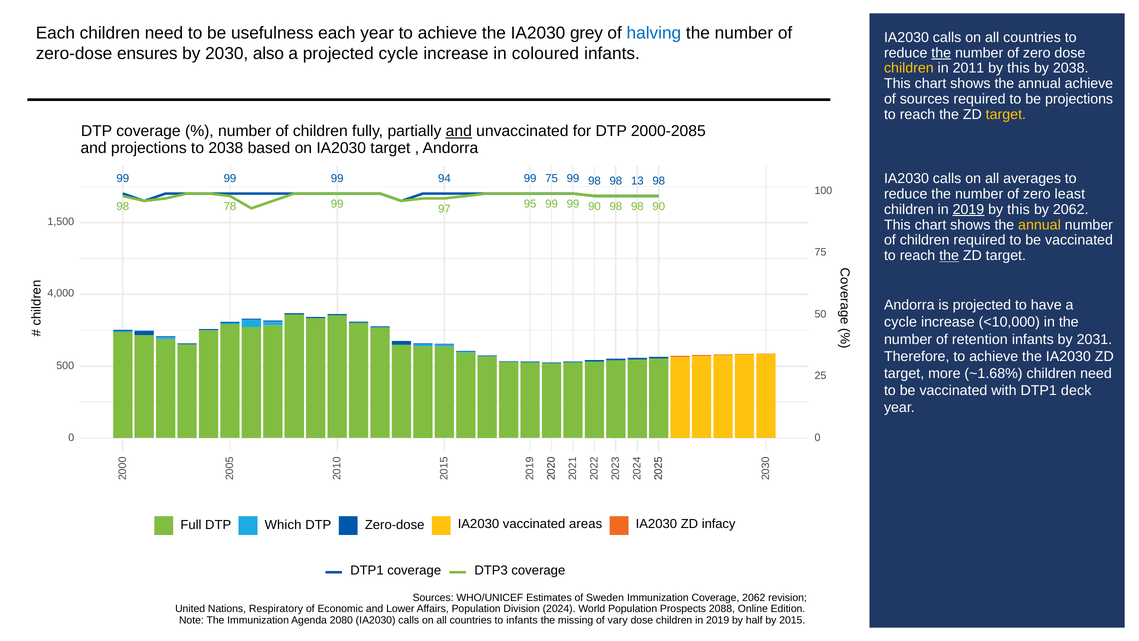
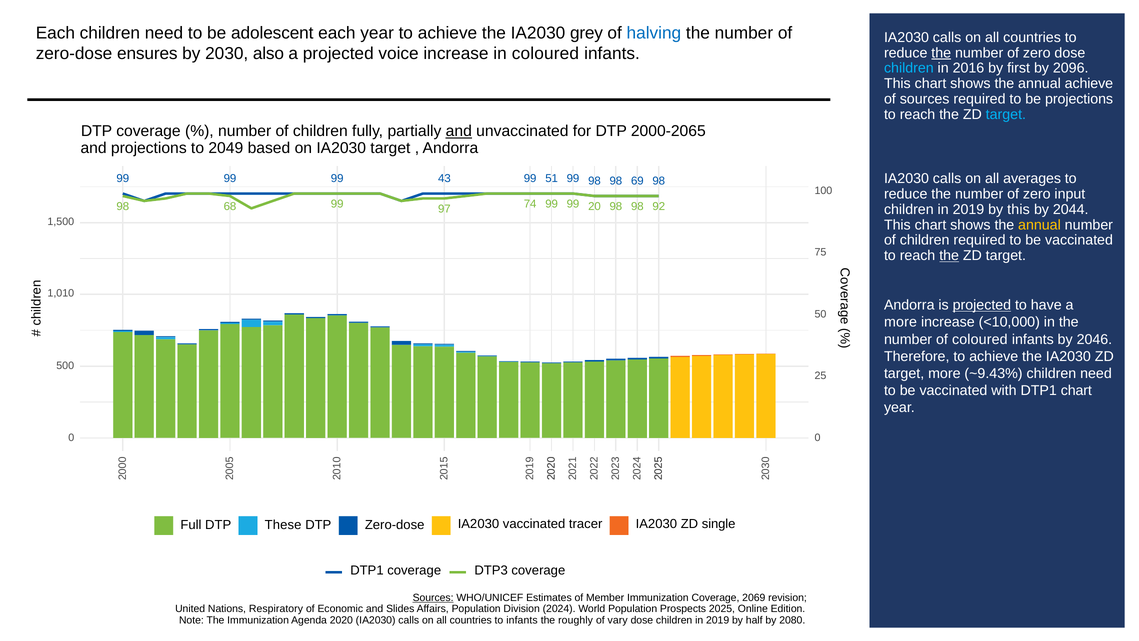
usefulness: usefulness -> adolescent (272, 33)
projected cycle: cycle -> voice (399, 53)
children colour: yellow -> light blue (909, 68)
2011: 2011 -> 2016 (968, 68)
this: this -> first (1019, 68)
by 2038: 2038 -> 2096 (1071, 68)
target colour: yellow -> light blue (1006, 114)
2000-2085: 2000-2085 -> 2000-2065 (668, 131)
to 2038: 2038 -> 2049 (226, 148)
94: 94 -> 43 (444, 178)
99 75: 75 -> 51 (552, 178)
13: 13 -> 69 (637, 181)
least: least -> input (1070, 194)
78: 78 -> 68 (230, 206)
95: 95 -> 74 (530, 204)
99 90: 90 -> 20 (594, 206)
98 90: 90 -> 92 (659, 206)
2019 underline: present -> none (968, 209)
by 2062: 2062 -> 2044 (1071, 209)
4,000: 4,000 -> 1,010 (61, 293)
projected underline: none -> present (982, 305)
cycle: cycle -> more (901, 322)
of retention: retention -> coloured (980, 339)
2031: 2031 -> 2046 (1094, 339)
~1.68%: ~1.68% -> ~9.43% (994, 373)
DTP1 deck: deck -> chart (1076, 390)
Which: Which -> These (283, 525)
areas: areas -> tracer (586, 524)
infacy: infacy -> single (719, 524)
Sources underline: none -> present (433, 597)
Sweden: Sweden -> Member (605, 597)
Coverage 2062: 2062 -> 2069 (754, 597)
Lower: Lower -> Slides (400, 609)
2088: 2088 -> 2025 (722, 609)
2080: 2080 -> 2020 (341, 620)
missing: missing -> roughly (576, 620)
2015: 2015 -> 2080 (792, 620)
